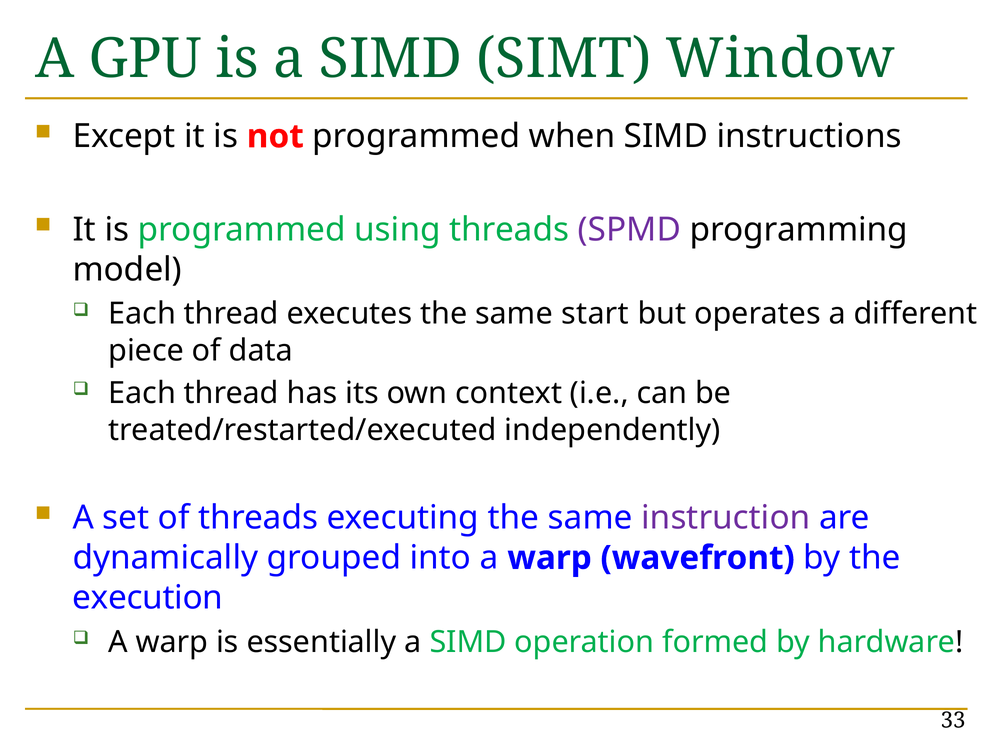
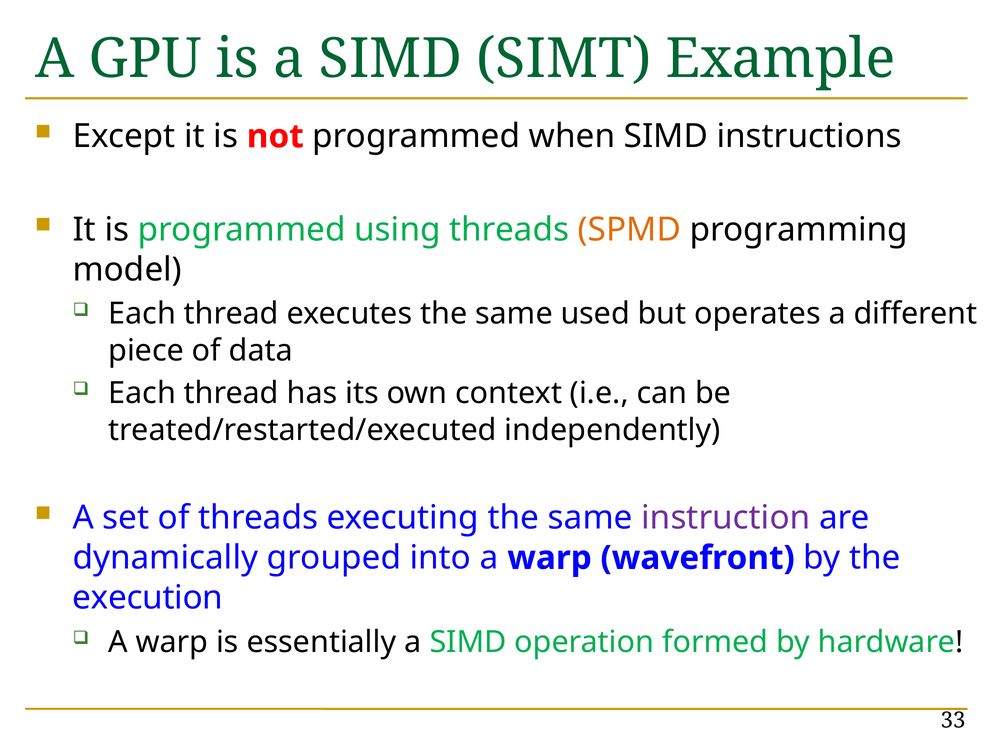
Window: Window -> Example (781, 59)
SPMD colour: purple -> orange (629, 230)
start: start -> used (595, 314)
